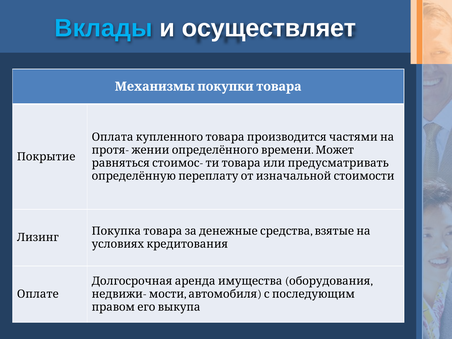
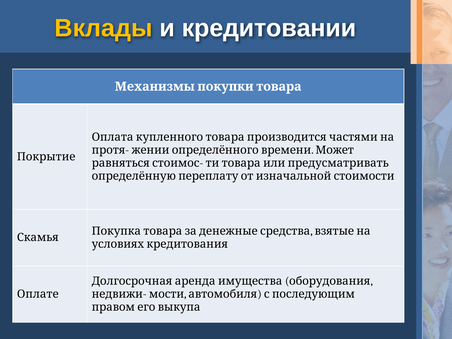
Вклады colour: light blue -> yellow (104, 28)
осуществляет: осуществляет -> кредитовании (269, 28)
Лизинг: Лизинг -> Скамья (38, 238)
